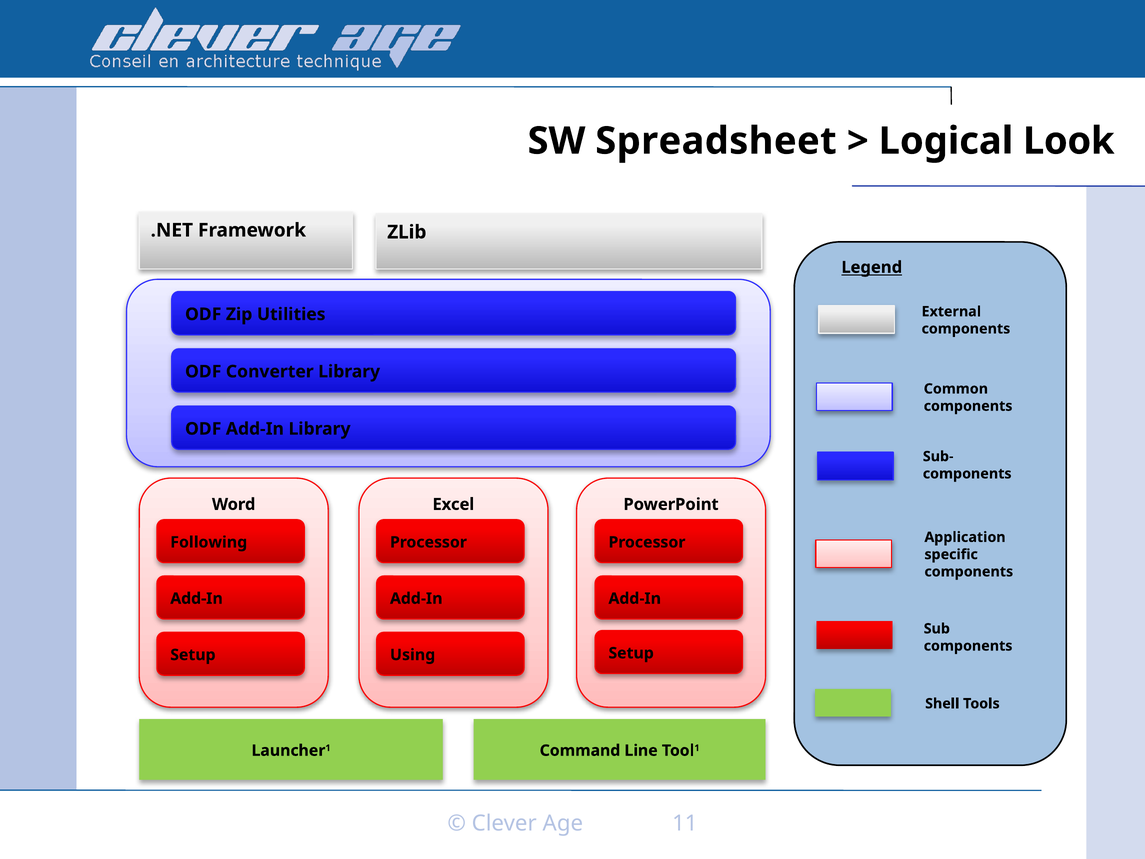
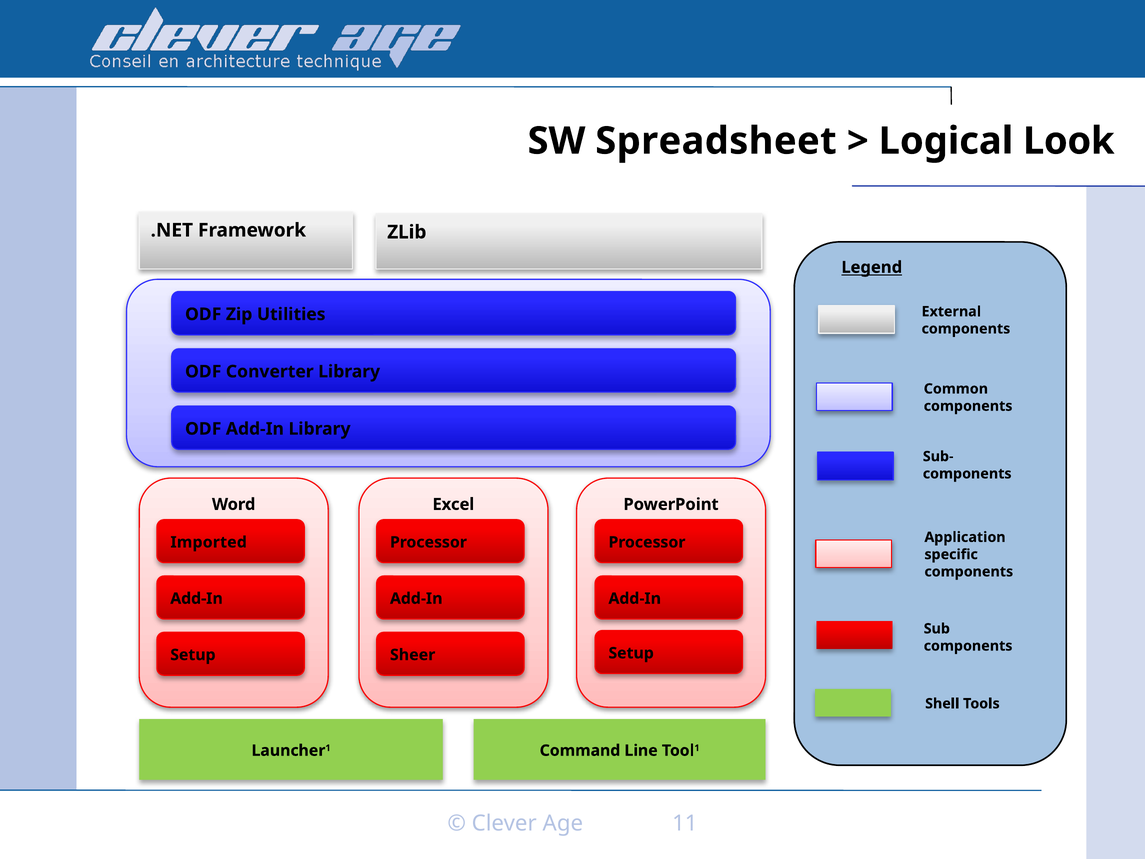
Following: Following -> Imported (209, 542)
Using: Using -> Sheer (413, 655)
